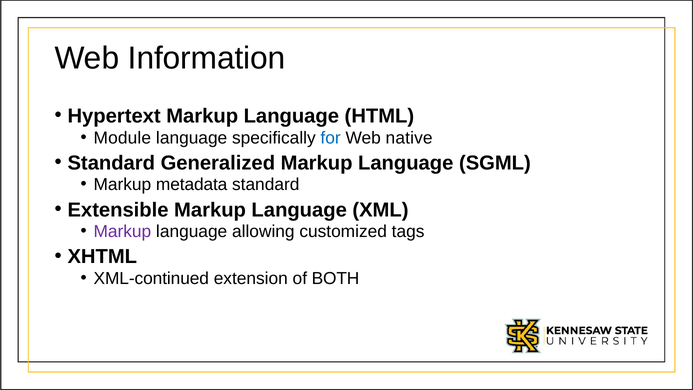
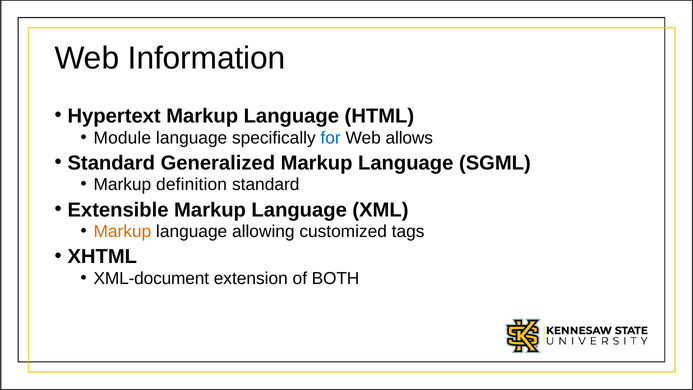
native: native -> allows (409, 138)
metadata: metadata -> definition (192, 185)
Markup colour: purple -> orange (122, 232)
XML-continued: XML-continued -> XML-document (151, 278)
